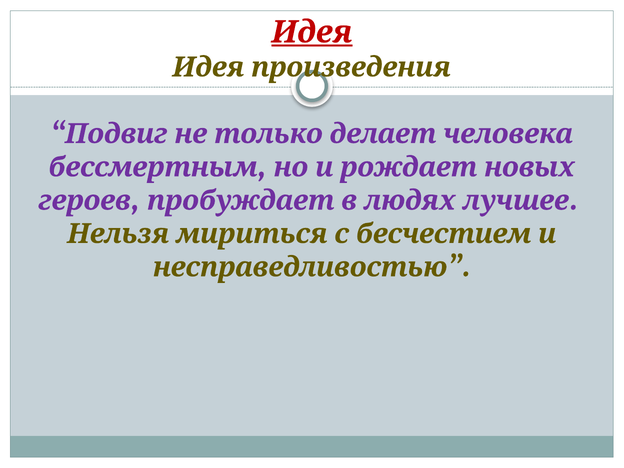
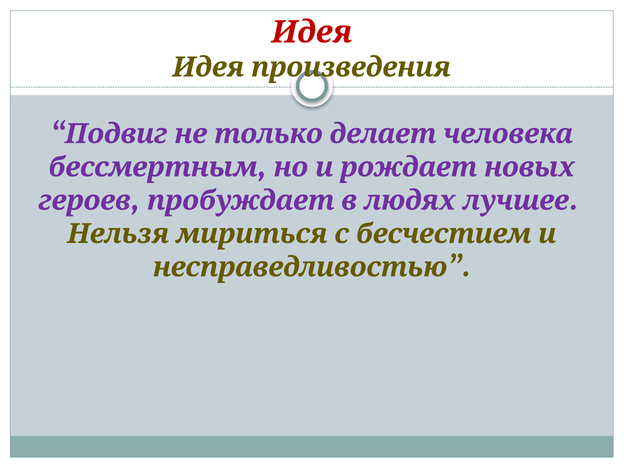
Идея underline: present -> none (312, 32)
